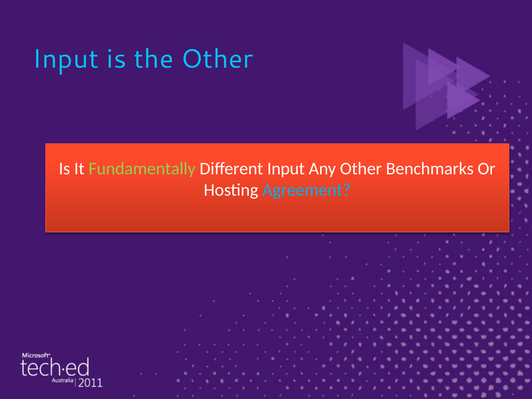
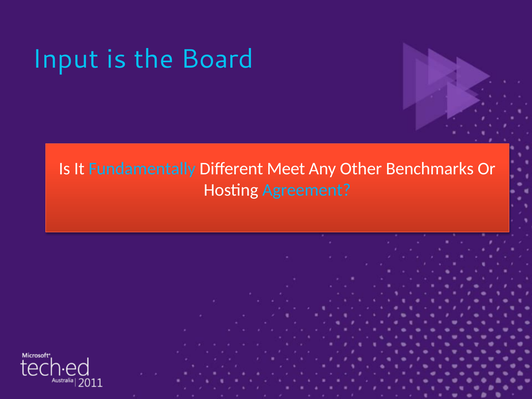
the Other: Other -> Board (217, 59)
Fundamentally colour: light green -> light blue (142, 169)
Different Input: Input -> Meet (286, 169)
